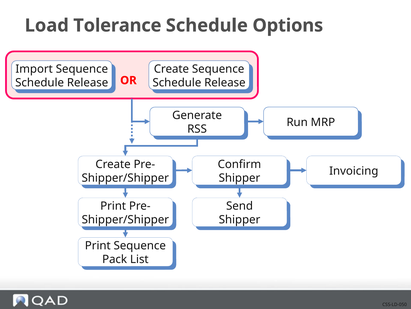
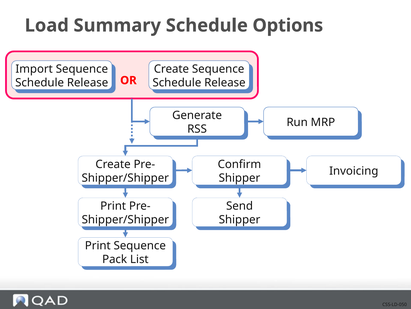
Tolerance: Tolerance -> Summary (117, 25)
